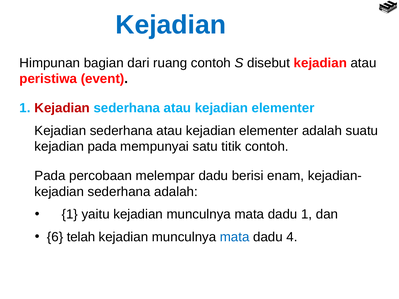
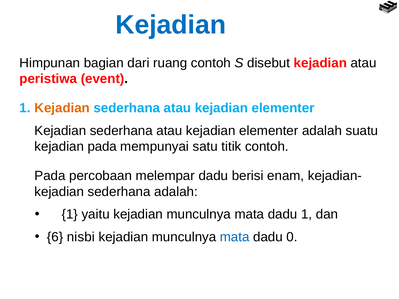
Kejadian colour: red -> orange (62, 108)
telah: telah -> nisbi (81, 237)
4: 4 -> 0 (292, 237)
